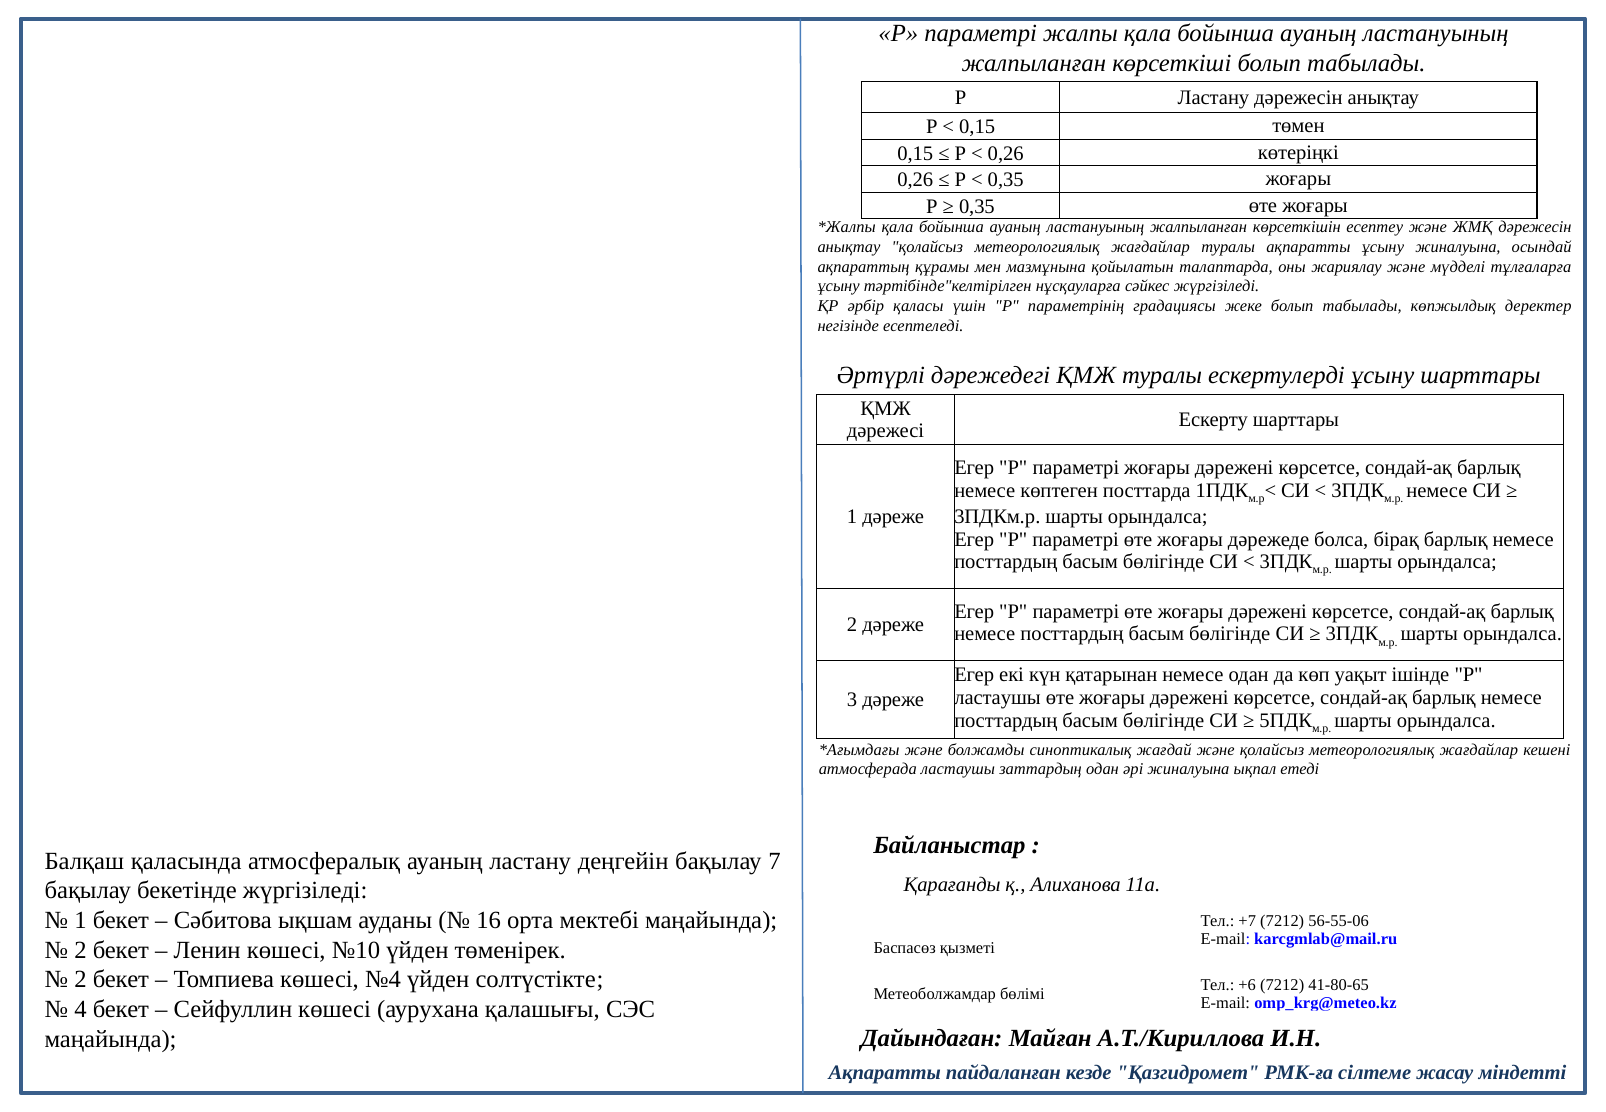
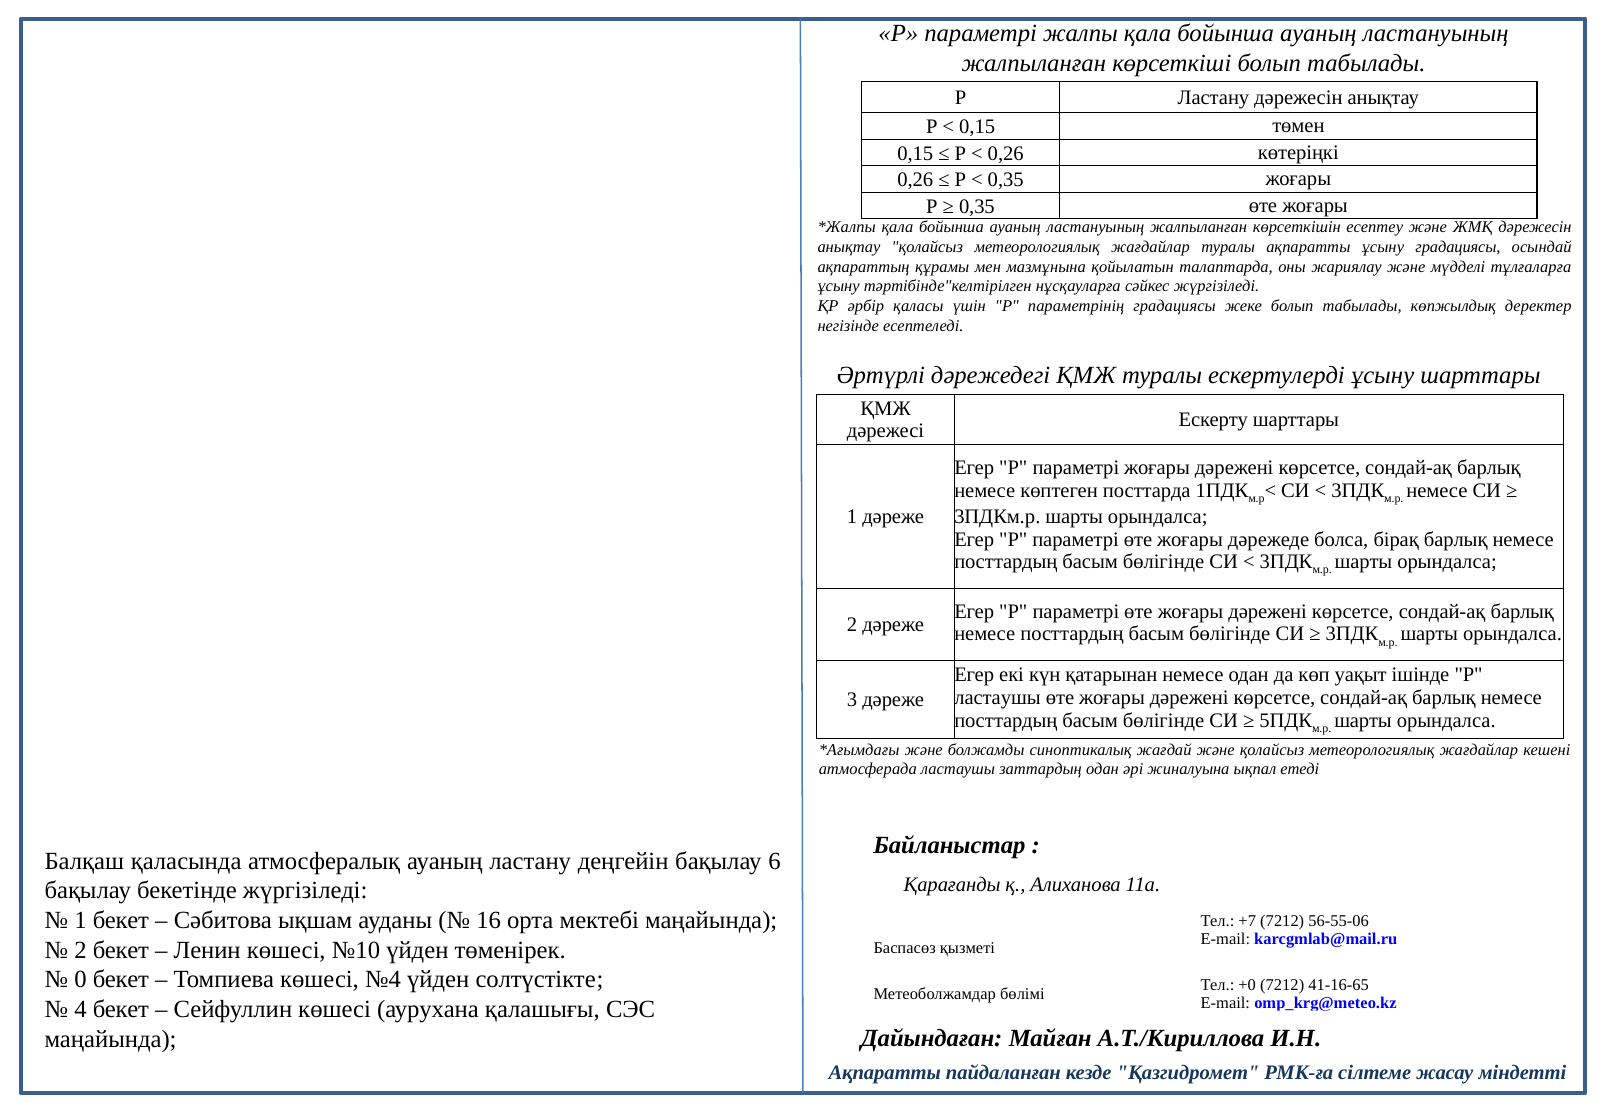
ұсыну жиналуына: жиналуына -> градациясы (1458, 247)
7: 7 -> 6 (774, 861)
2: 2 -> 0 (80, 979)
+6: +6 -> +0 (1247, 985)
41-80-65: 41-80-65 -> 41-16-65 (1339, 985)
